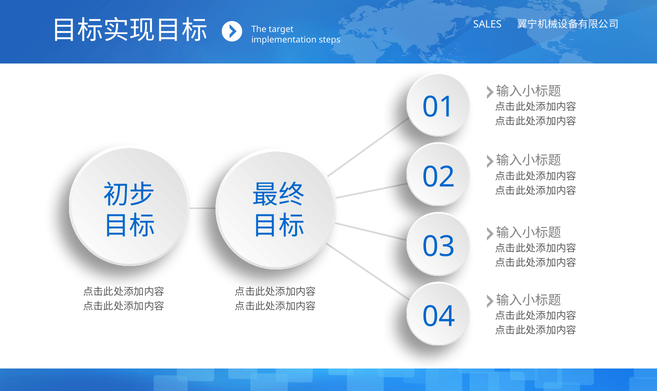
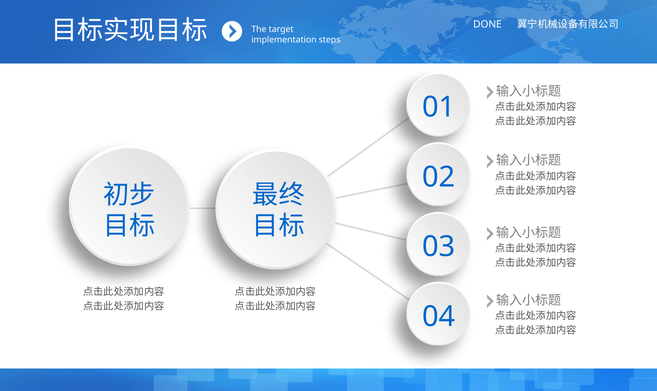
SALES: SALES -> DONE (487, 24)
